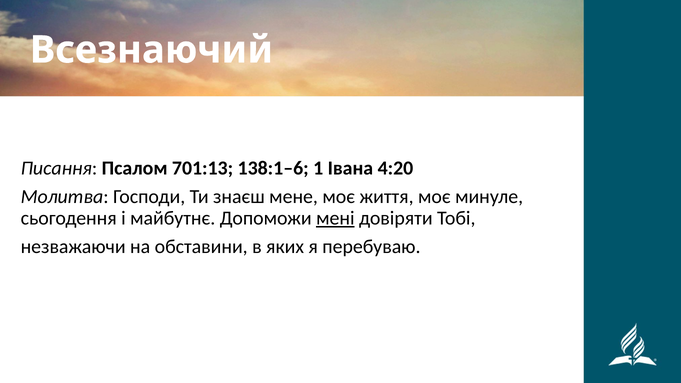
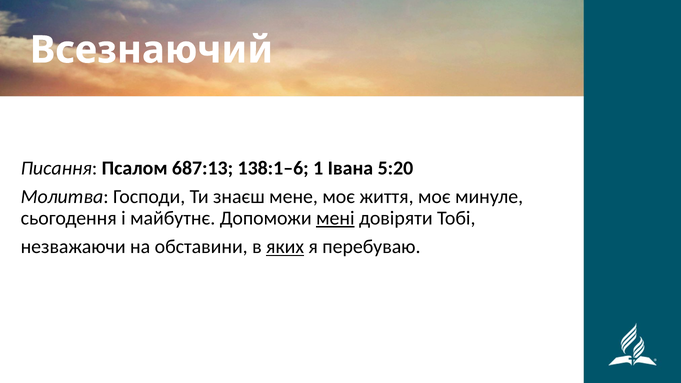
701:13: 701:13 -> 687:13 (203, 168)
4:20: 4:20 -> 5:20 (395, 168)
яких underline: none -> present (285, 247)
